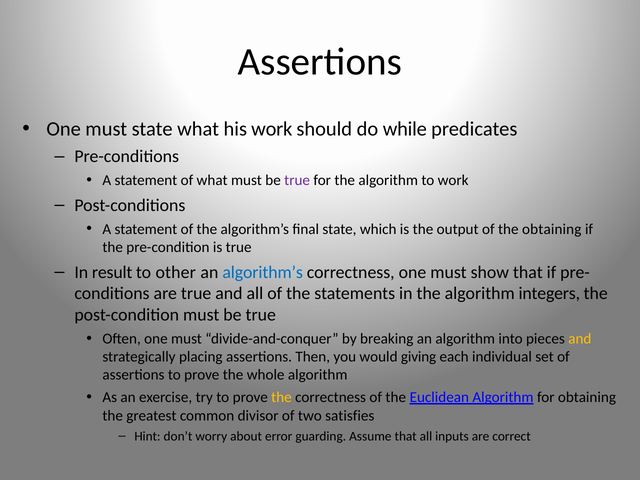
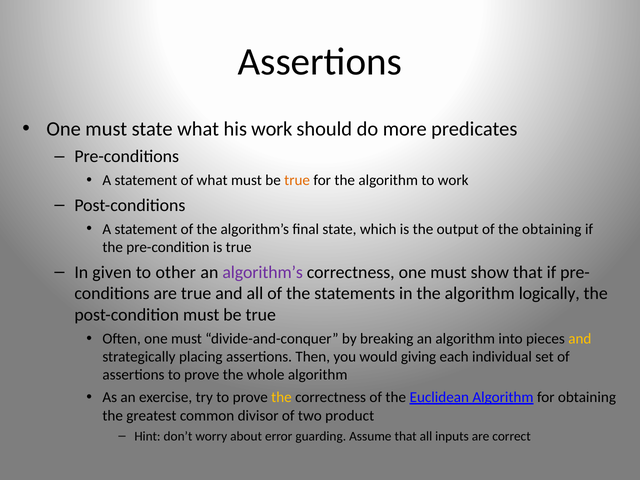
while: while -> more (405, 129)
true colour: purple -> orange (297, 180)
result: result -> given (112, 272)
algorithm’s colour: blue -> purple (263, 272)
integers: integers -> logically (549, 294)
satisfies: satisfies -> product (350, 416)
